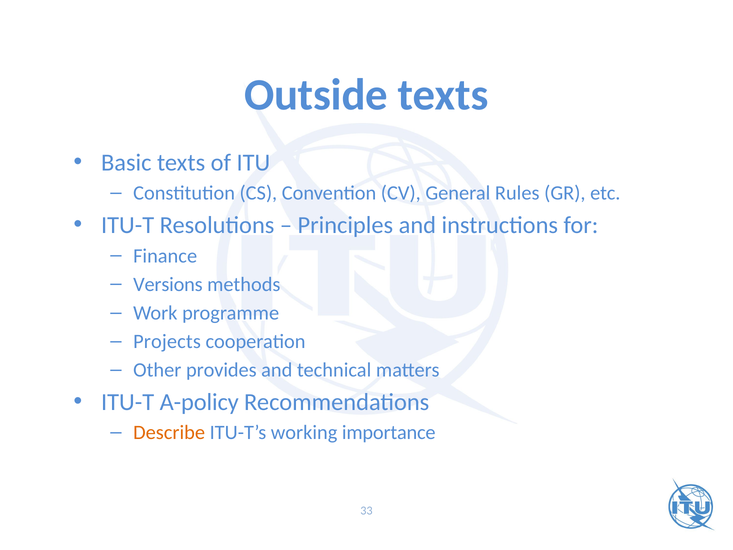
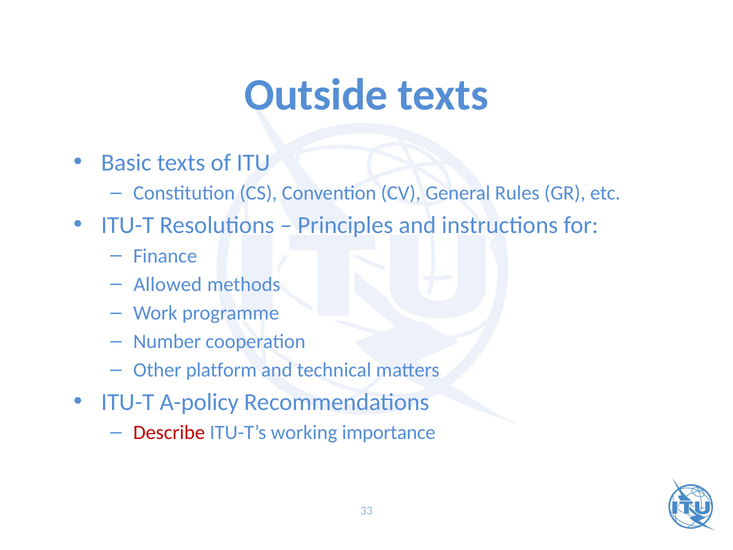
Versions: Versions -> Allowed (168, 284)
Projects: Projects -> Number (167, 341)
provides: provides -> platform (221, 370)
Describe colour: orange -> red (169, 433)
